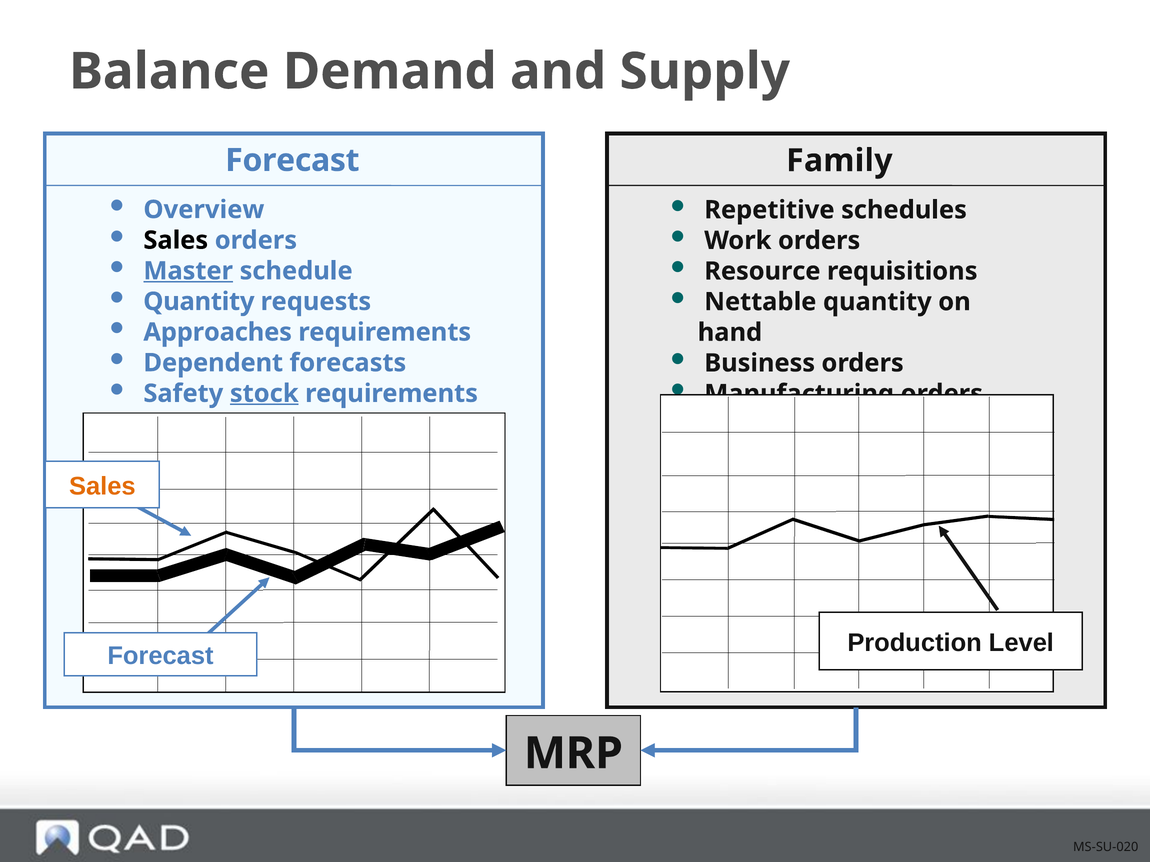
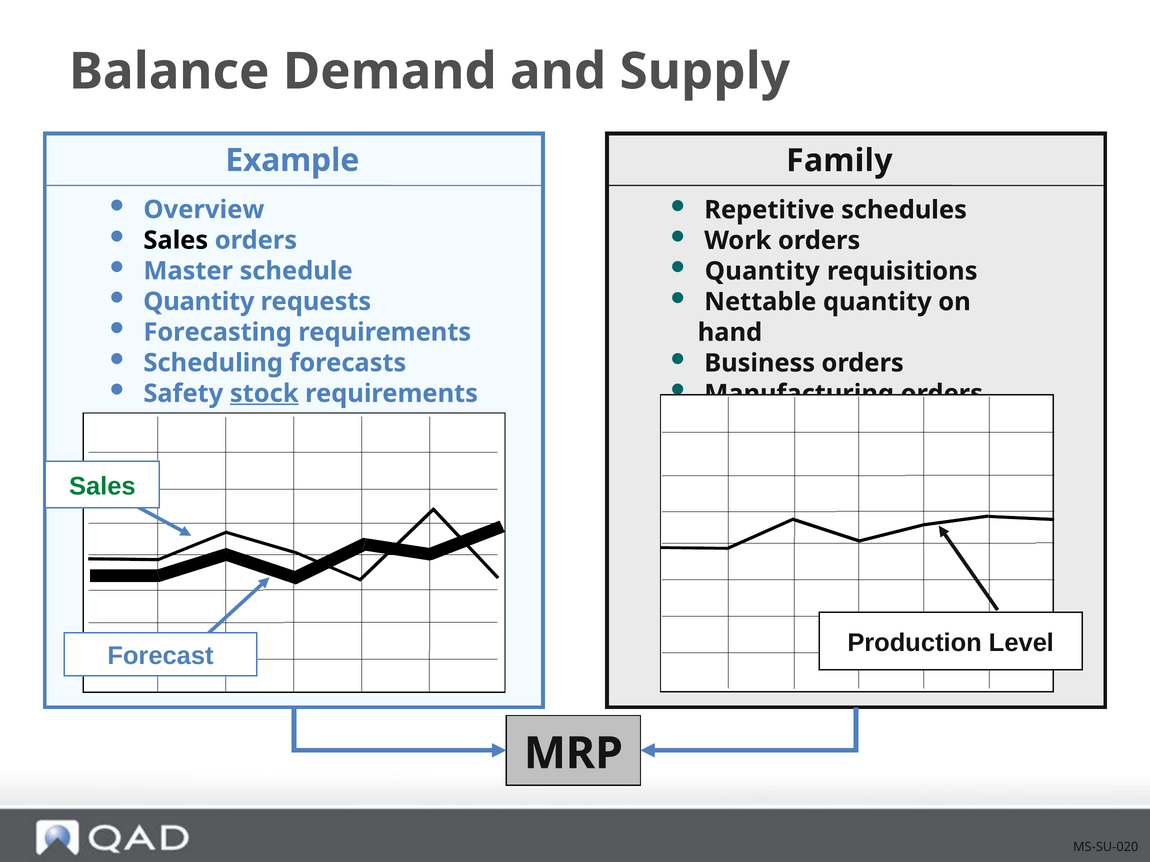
Forecast: Forecast -> Example (292, 160)
Master underline: present -> none (188, 271)
Resource: Resource -> Quantity (762, 271)
Approaches: Approaches -> Forecasting (218, 332)
Dependent: Dependent -> Scheduling (213, 363)
Sales colour: orange -> green (102, 487)
